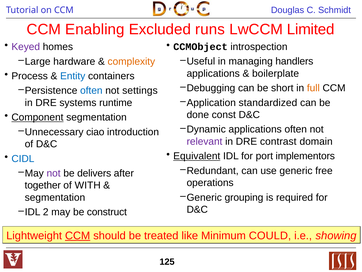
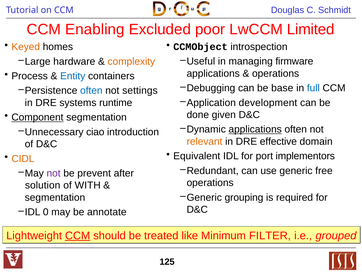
runs: runs -> poor (210, 29)
Keyed colour: purple -> orange (26, 47)
handlers: handlers -> firmware (294, 61)
boilerplate: boilerplate -> operations (276, 73)
short: short -> base (282, 88)
full colour: orange -> blue (313, 88)
standardized: standardized -> development (268, 103)
const: const -> given (224, 115)
applications underline: none -> present (255, 129)
relevant colour: purple -> orange (205, 141)
contrast: contrast -> effective (278, 141)
Equivalent underline: present -> none (197, 156)
CIDL colour: blue -> orange (23, 158)
delivers: delivers -> prevent (94, 173)
together: together -> solution (43, 185)
2: 2 -> 0 (46, 212)
construct: construct -> annotate (107, 212)
COULD: COULD -> FILTER (270, 235)
showing: showing -> grouped (336, 235)
